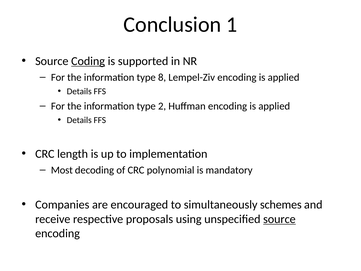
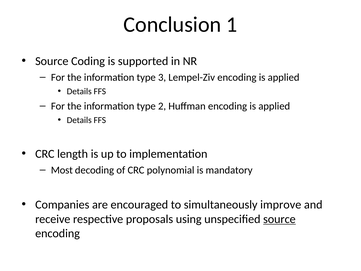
Coding underline: present -> none (88, 61)
8: 8 -> 3 (162, 77)
schemes: schemes -> improve (281, 204)
